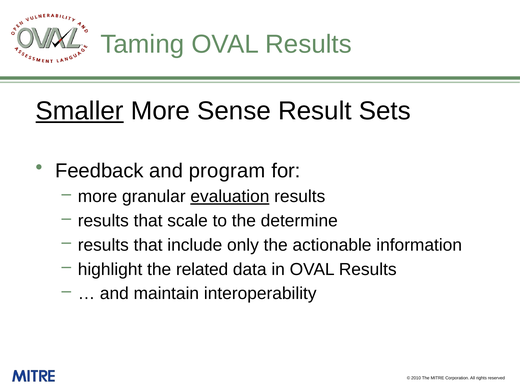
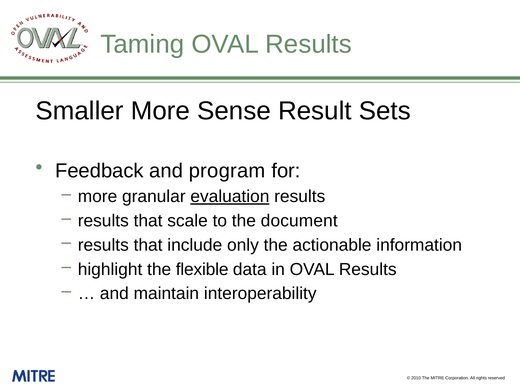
Smaller underline: present -> none (80, 111)
determine: determine -> document (299, 221)
related: related -> flexible (202, 269)
